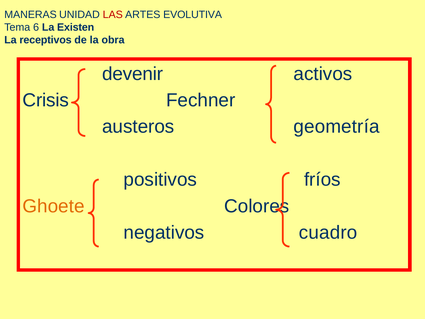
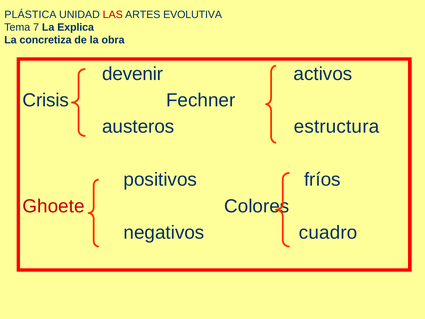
MANERAS: MANERAS -> PLÁSTICA (30, 15)
6: 6 -> 7 (36, 27)
Existen: Existen -> Explica (76, 27)
receptivos: receptivos -> concretiza (46, 40)
geometría: geometría -> estructura (337, 127)
Ghoete colour: orange -> red (54, 206)
